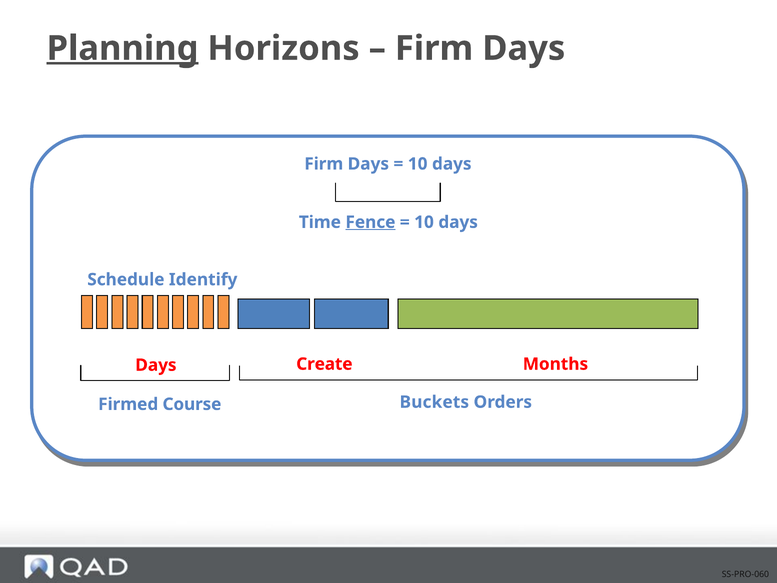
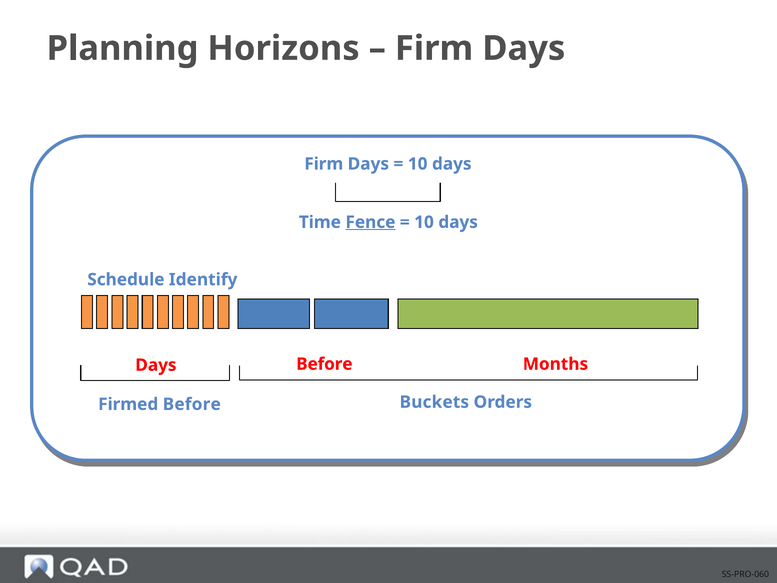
Planning underline: present -> none (123, 48)
Days Create: Create -> Before (324, 364)
Firmed Course: Course -> Before (192, 404)
